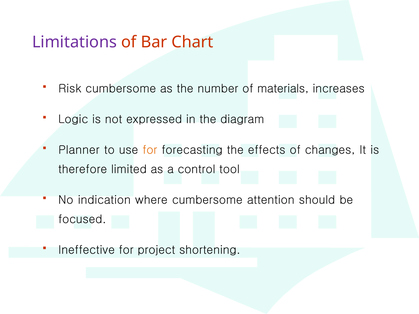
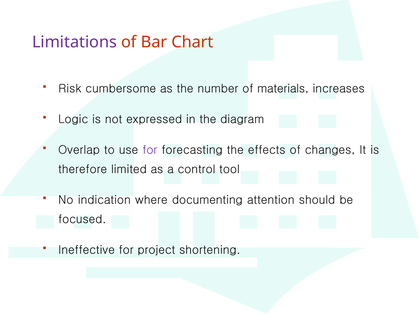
Planner: Planner -> Overlap (79, 150)
for colour: orange -> purple (150, 150)
where cumbersome: cumbersome -> documenting (207, 200)
